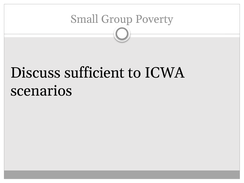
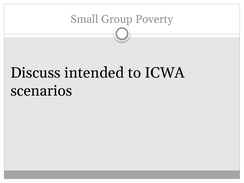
sufficient: sufficient -> intended (94, 73)
